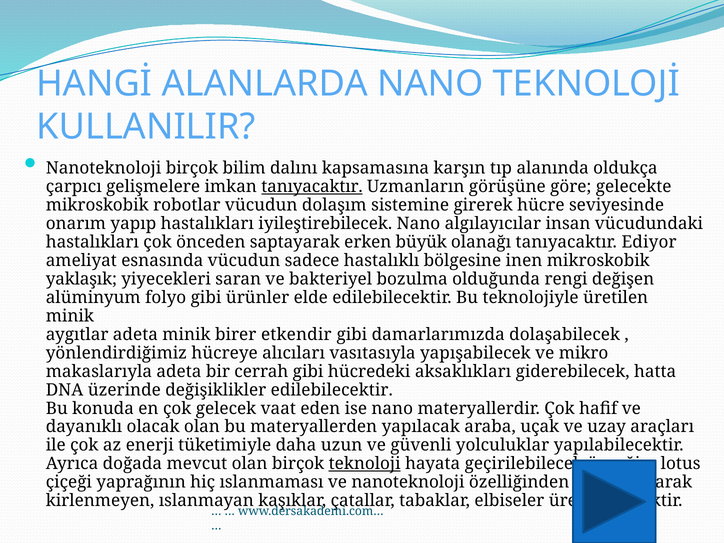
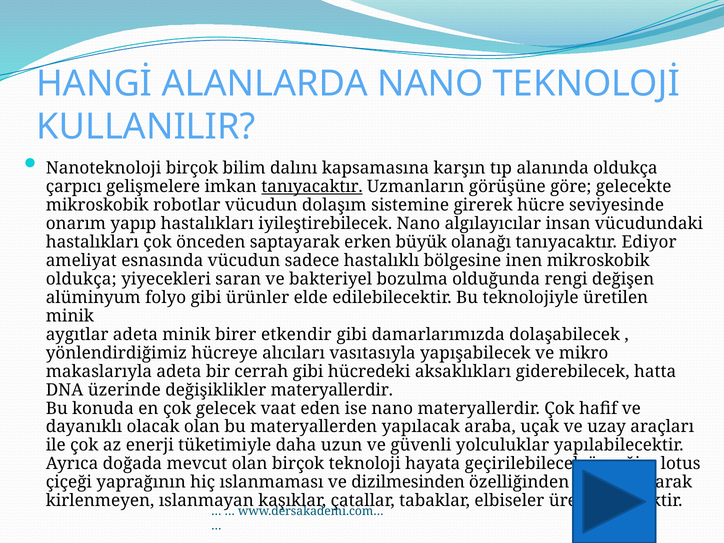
yaklaşık: yaklaşık -> oldukça (81, 279)
değişiklikler edilebilecektir: edilebilecektir -> materyallerdir (332, 390)
teknoloji underline: present -> none (365, 464)
ve nanoteknoloji: nanoteknoloji -> dizilmesinden (408, 482)
